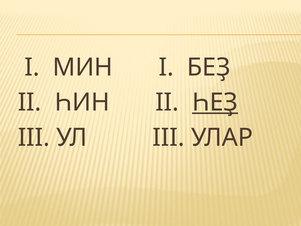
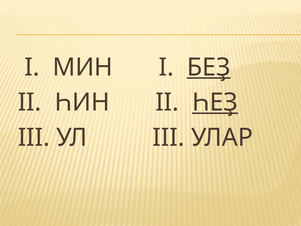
БЕҘ underline: none -> present (209, 67)
